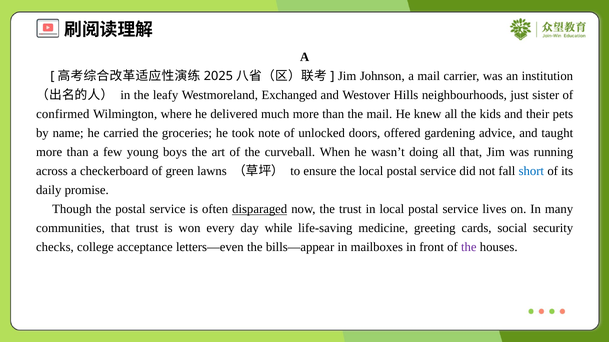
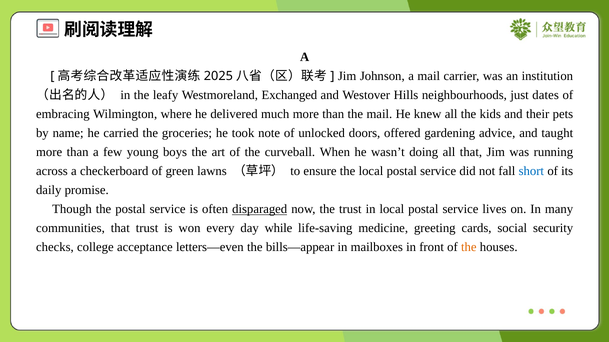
sister: sister -> dates (546, 95)
confirmed: confirmed -> embracing (63, 114)
the colour: purple -> orange (469, 247)
